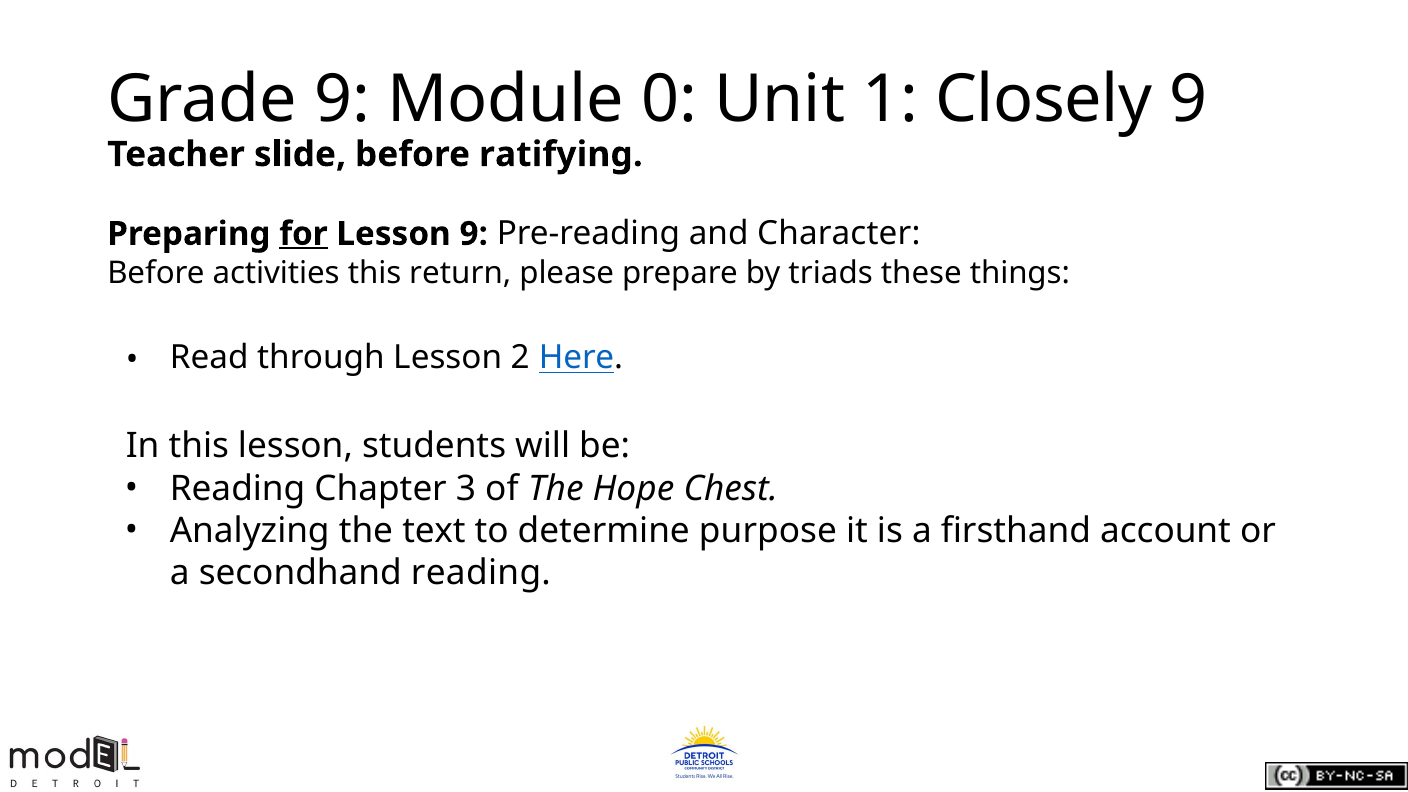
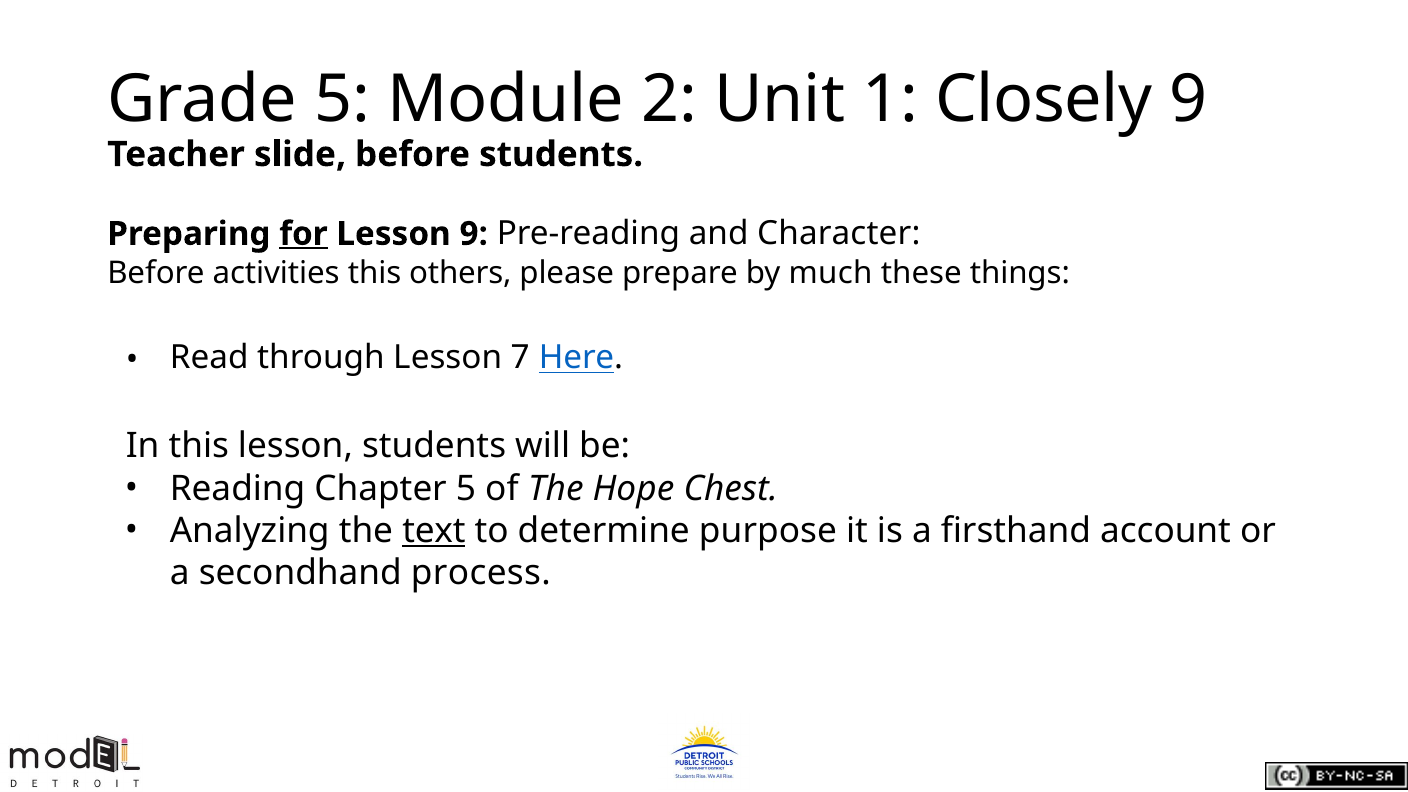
Grade 9: 9 -> 5 (342, 99)
0: 0 -> 2 (669, 99)
before ratifying: ratifying -> students (561, 154)
return: return -> others (460, 273)
triads: triads -> much (831, 273)
2: 2 -> 7 (520, 357)
Chapter 3: 3 -> 5 (466, 489)
text underline: none -> present (434, 531)
secondhand reading: reading -> process (481, 573)
